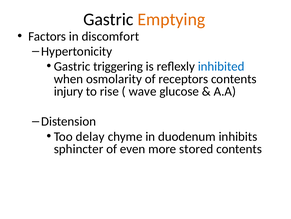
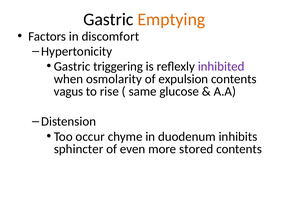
inhibited colour: blue -> purple (221, 66)
receptors: receptors -> expulsion (183, 79)
injury: injury -> vagus (68, 91)
wave: wave -> same (143, 91)
delay: delay -> occur (90, 136)
